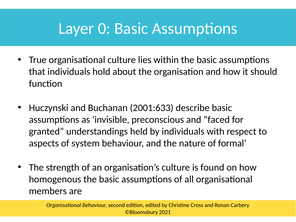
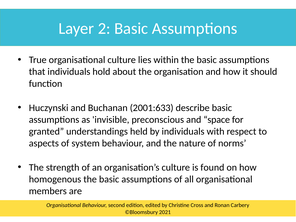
0: 0 -> 2 (104, 29)
faced: faced -> space (217, 120)
formal: formal -> norms (232, 143)
